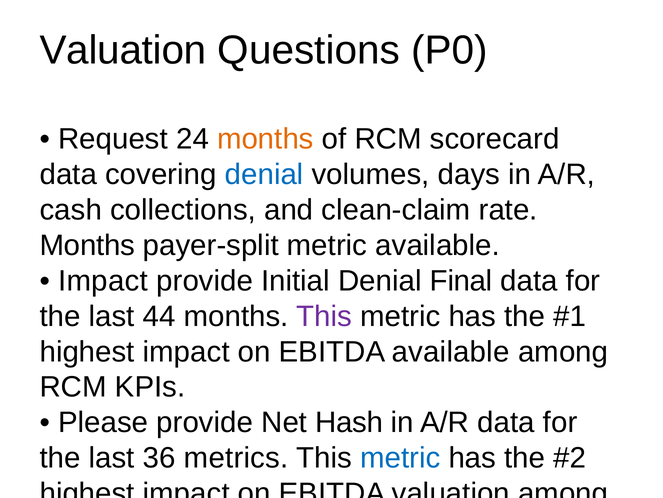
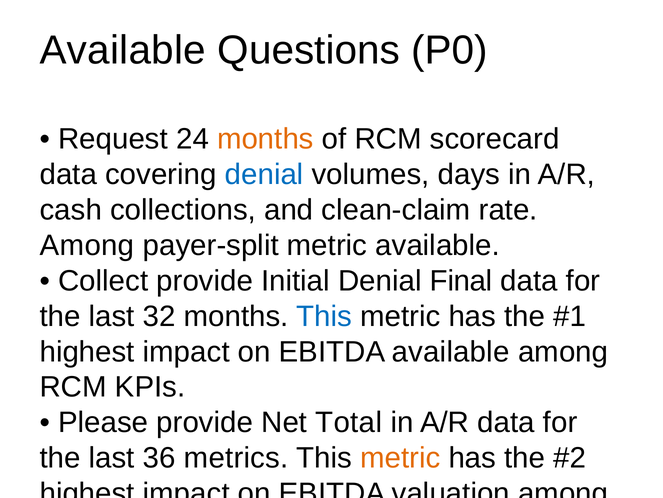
Valuation: Valuation -> Available (123, 50)
Months: Months -> Among (87, 245)
Impact: Impact -> Collect (103, 281)
44: 44 -> 32 (159, 316)
This colour: purple -> blue (324, 316)
Hash: Hash -> Total (349, 422)
metric colour: blue -> orange (400, 457)
